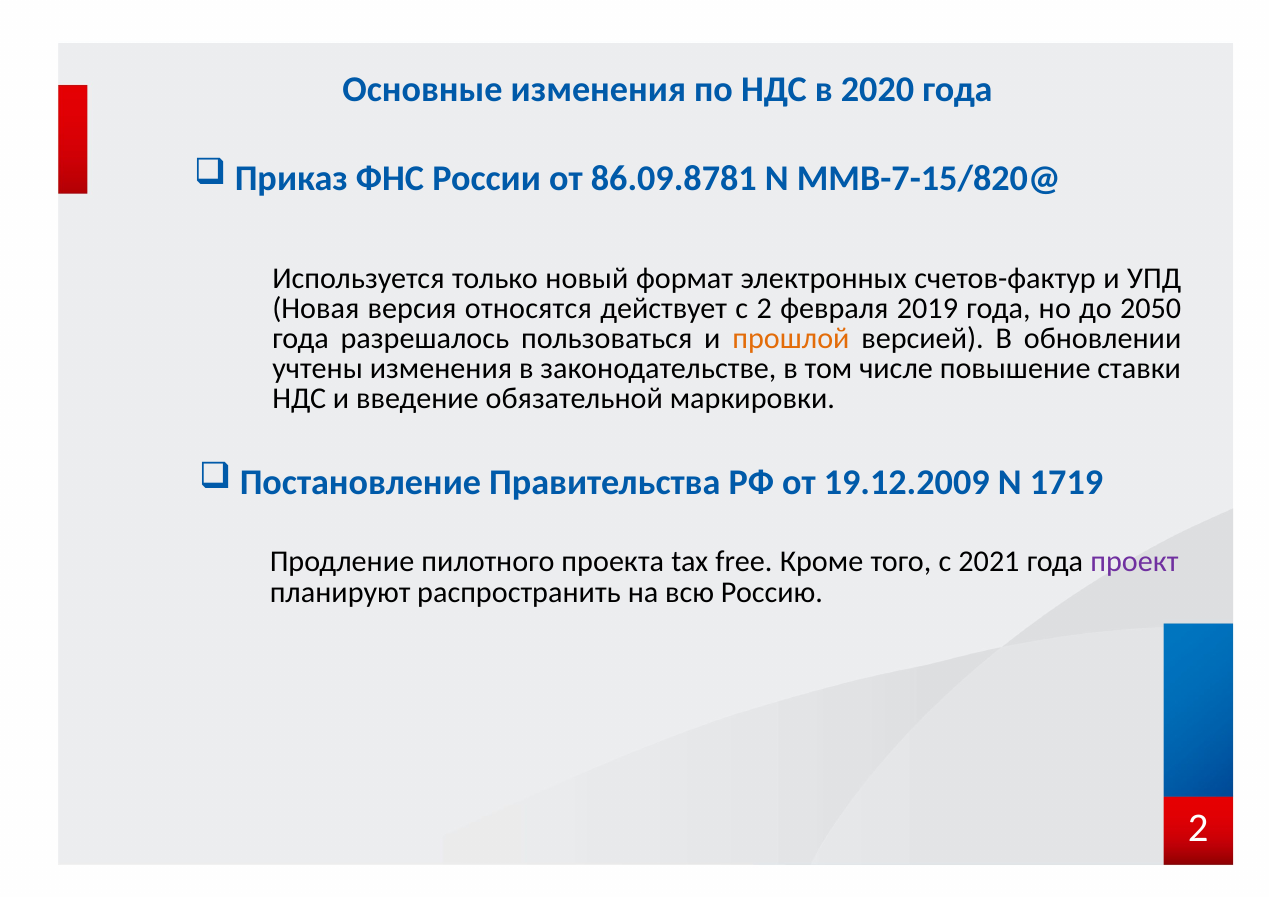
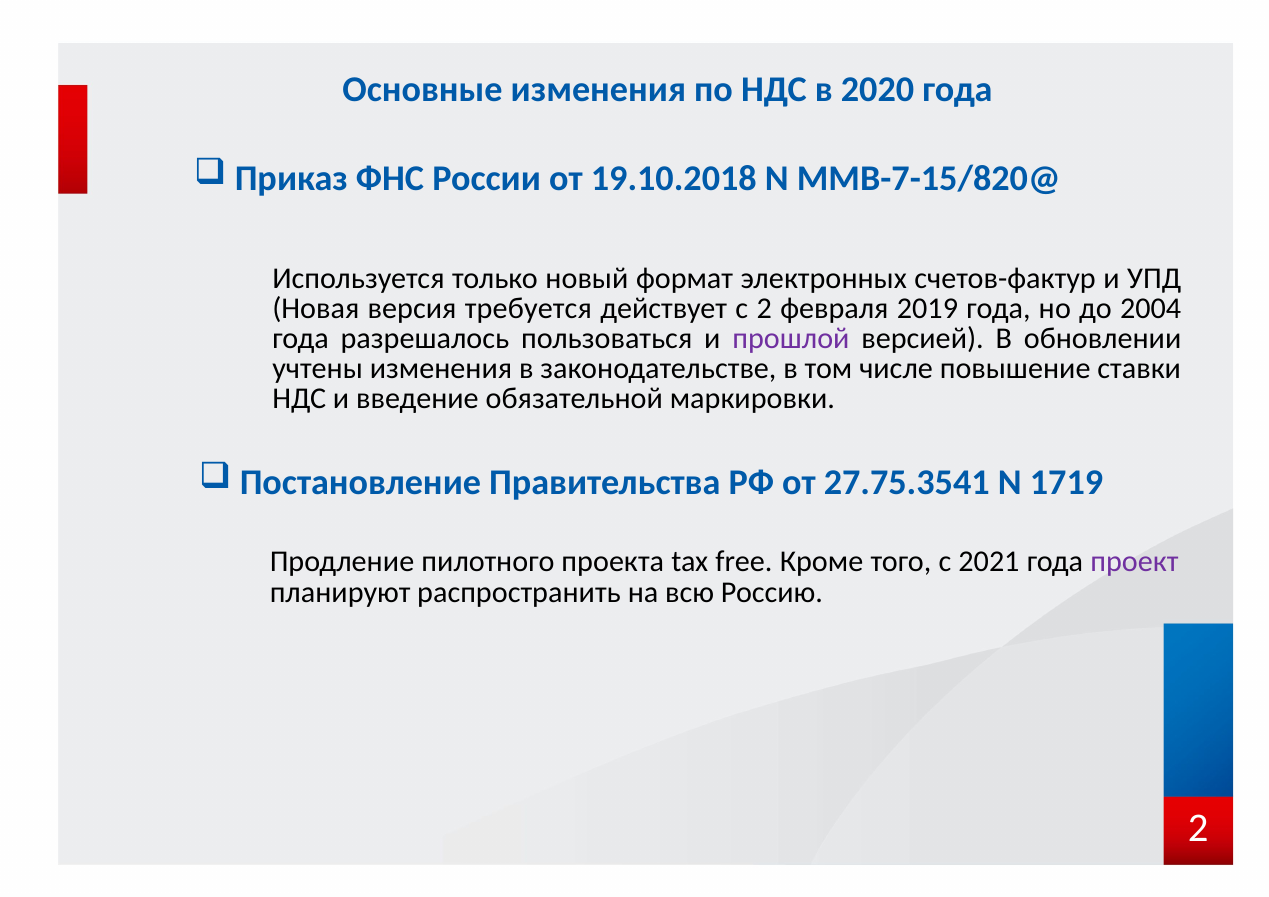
86.09.8781: 86.09.8781 -> 19.10.2018 (674, 178)
относятся: относятся -> требуется (528, 308)
2050: 2050 -> 2004 (1151, 308)
прошлой colour: orange -> purple (791, 339)
19.12.2009: 19.12.2009 -> 27.75.3541 (907, 482)
